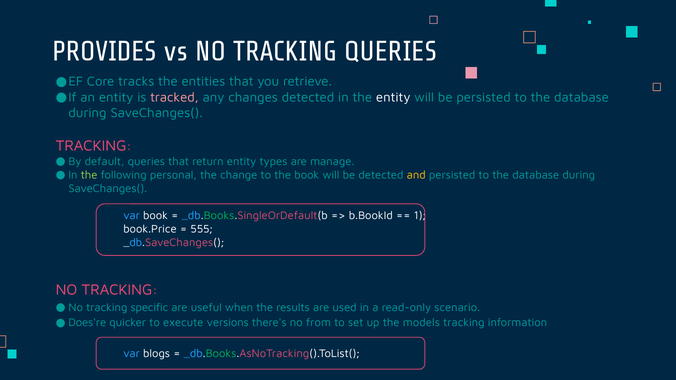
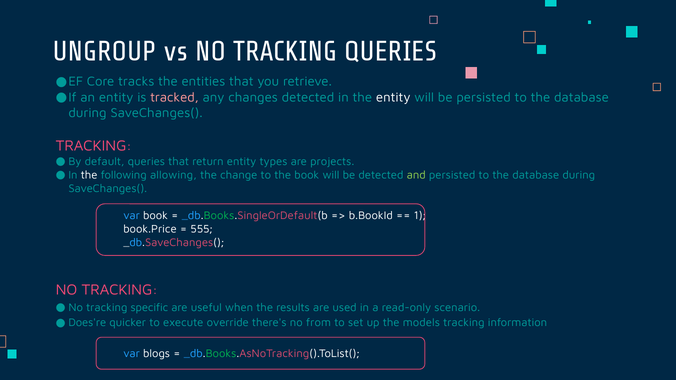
PROVIDES: PROVIDES -> UNGROUP (104, 51)
manage: manage -> projects (332, 161)
the colour: light green -> white (89, 175)
personal: personal -> allowing (173, 175)
and colour: yellow -> light green (416, 175)
versions: versions -> override (228, 323)
